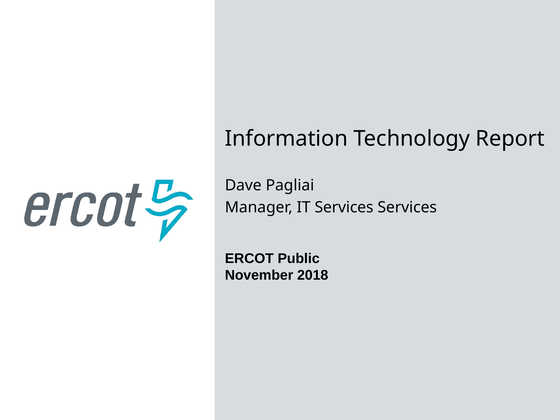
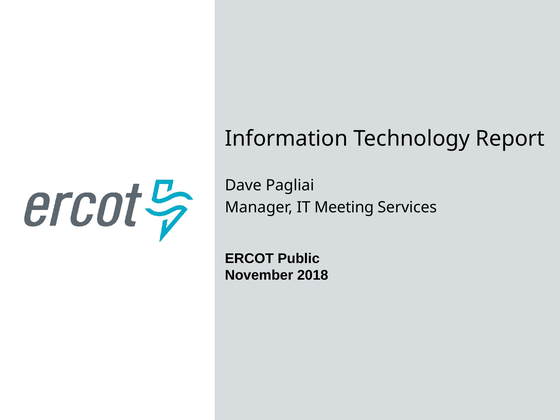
IT Services: Services -> Meeting (344, 207)
